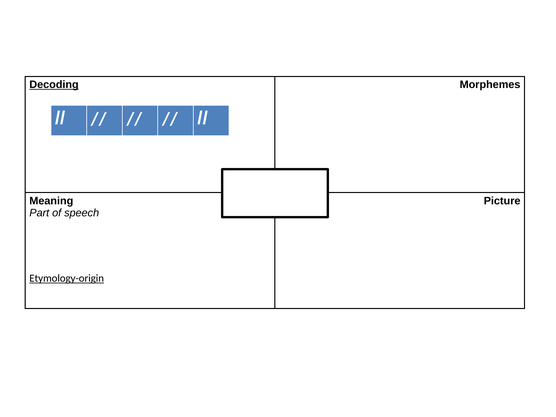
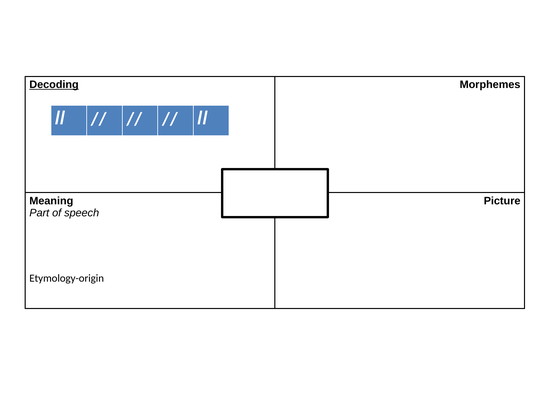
Etymology-origin underline: present -> none (67, 278)
